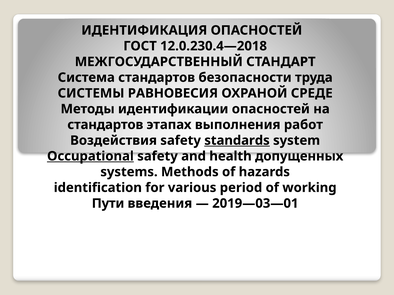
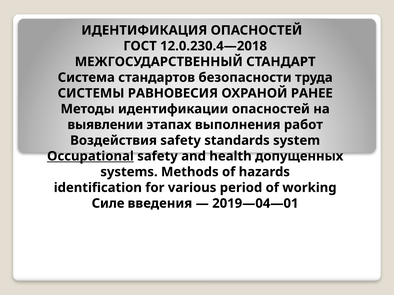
СРЕДЕ: СРЕДЕ -> РАНЕЕ (312, 93)
стандартов: стандартов -> выявлении (105, 125)
standards underline: present -> none (237, 141)
Пути: Пути -> Силе (108, 204)
2019—03—01: 2019—03—01 -> 2019—04—01 (255, 204)
